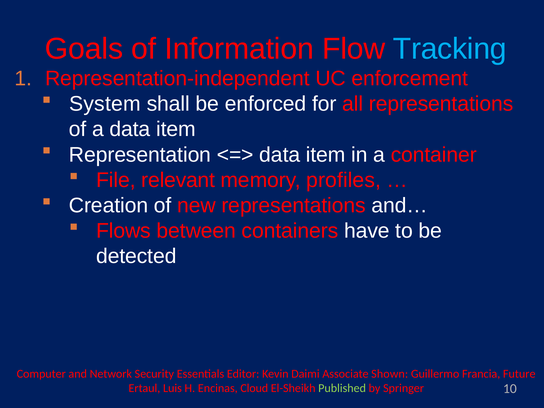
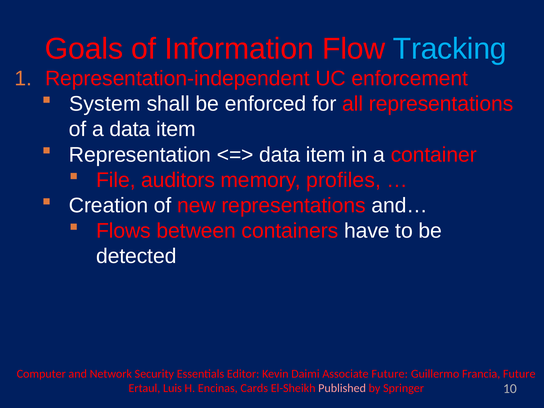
relevant: relevant -> auditors (178, 180)
Associate Shown: Shown -> Future (390, 374)
Cloud: Cloud -> Cards (254, 388)
Published colour: light green -> pink (342, 388)
